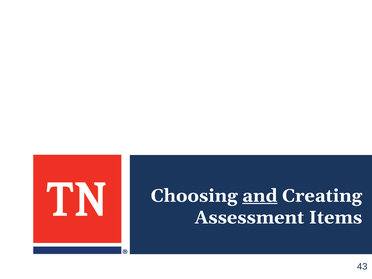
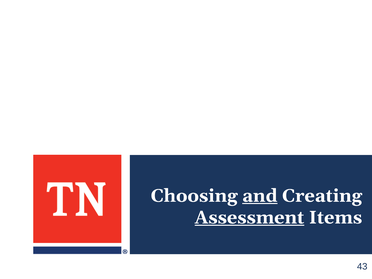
Assessment underline: none -> present (249, 217)
